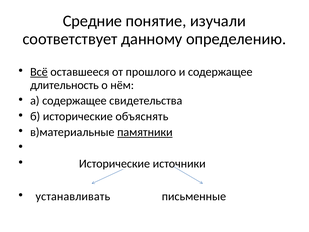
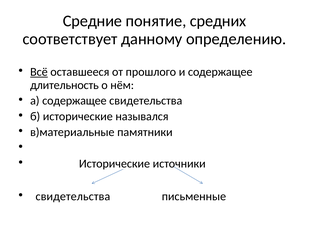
изучали: изучали -> средних (218, 21)
объяснять: объяснять -> назывался (142, 116)
памятники underline: present -> none (145, 132)
устанавливать: устанавливать -> свидетельства (73, 196)
